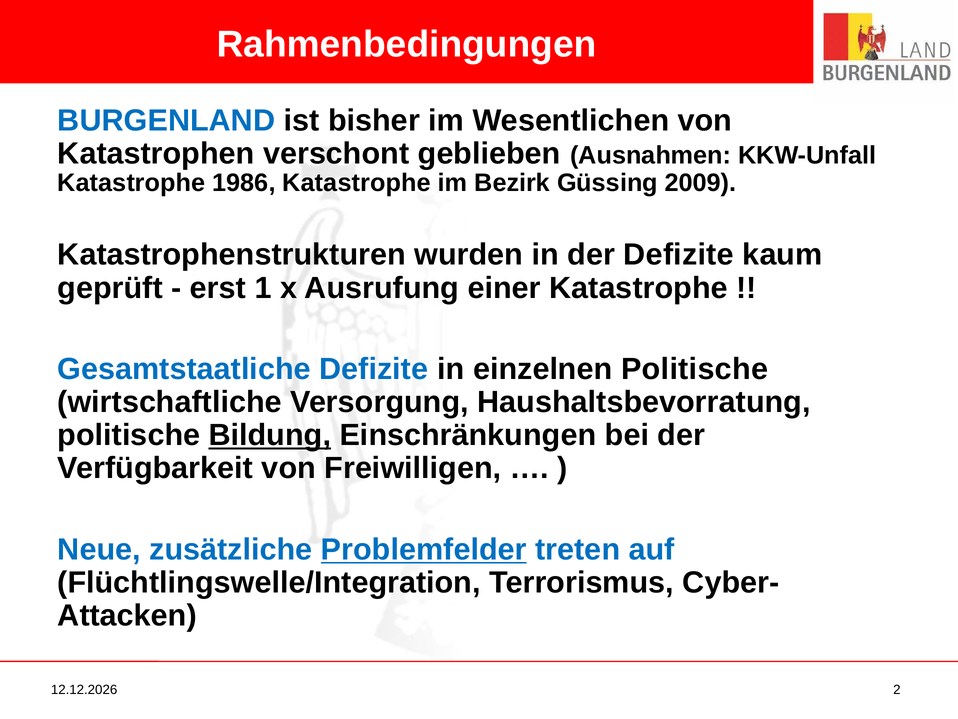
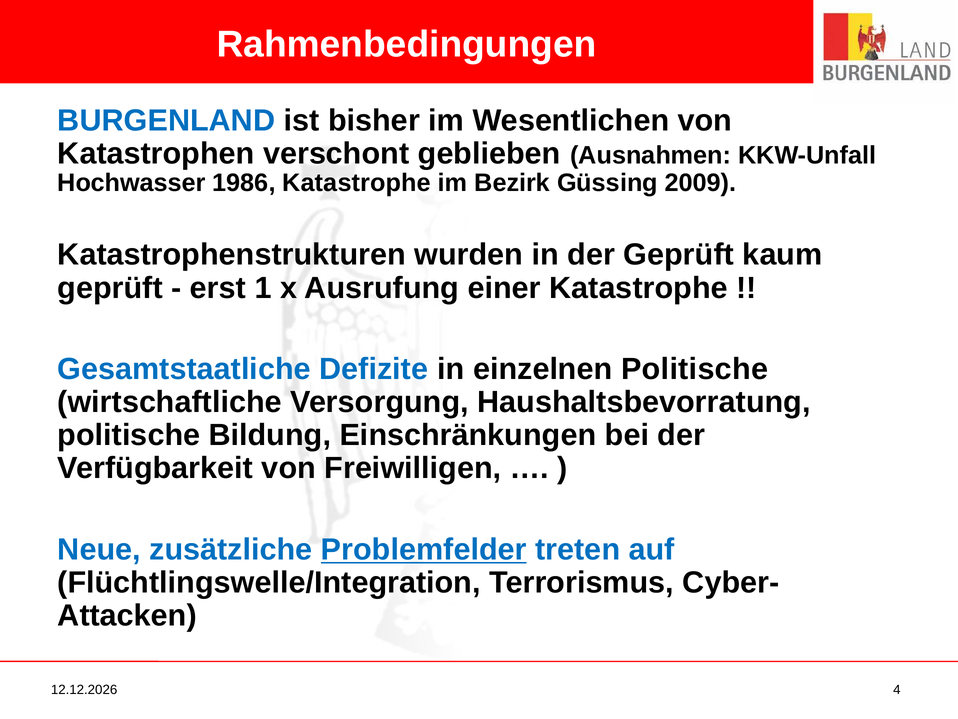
Katastrophe: Katastrophe -> Hochwasser (131, 183)
der Defizite: Defizite -> Geprüft (679, 255)
Bildung underline: present -> none (270, 435)
2: 2 -> 4 (897, 689)
